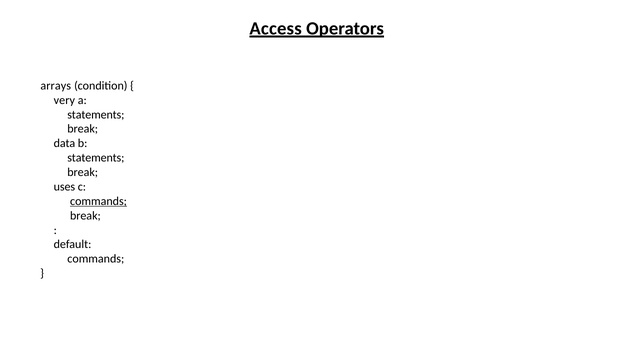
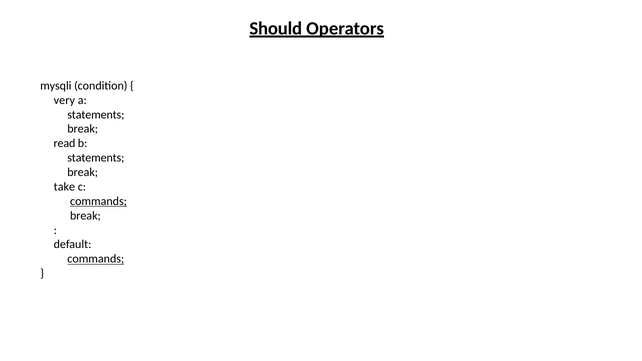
Access: Access -> Should (276, 29)
arrays: arrays -> mysqli (56, 86)
data: data -> read (64, 143)
uses: uses -> take (64, 187)
commands underline: none -> present (96, 259)
